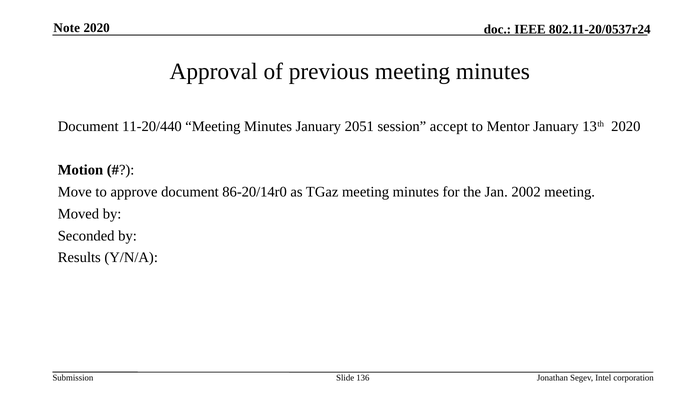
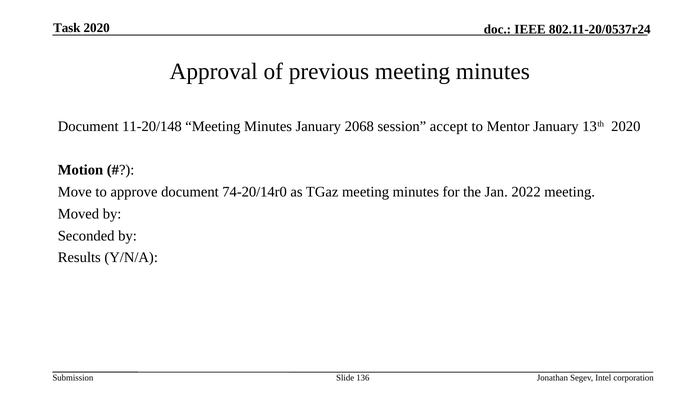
Note: Note -> Task (67, 28)
11-20/440: 11-20/440 -> 11-20/148 (152, 126)
2051: 2051 -> 2068 (359, 126)
86-20/14r0: 86-20/14r0 -> 74-20/14r0 (255, 192)
2002: 2002 -> 2022 (526, 192)
